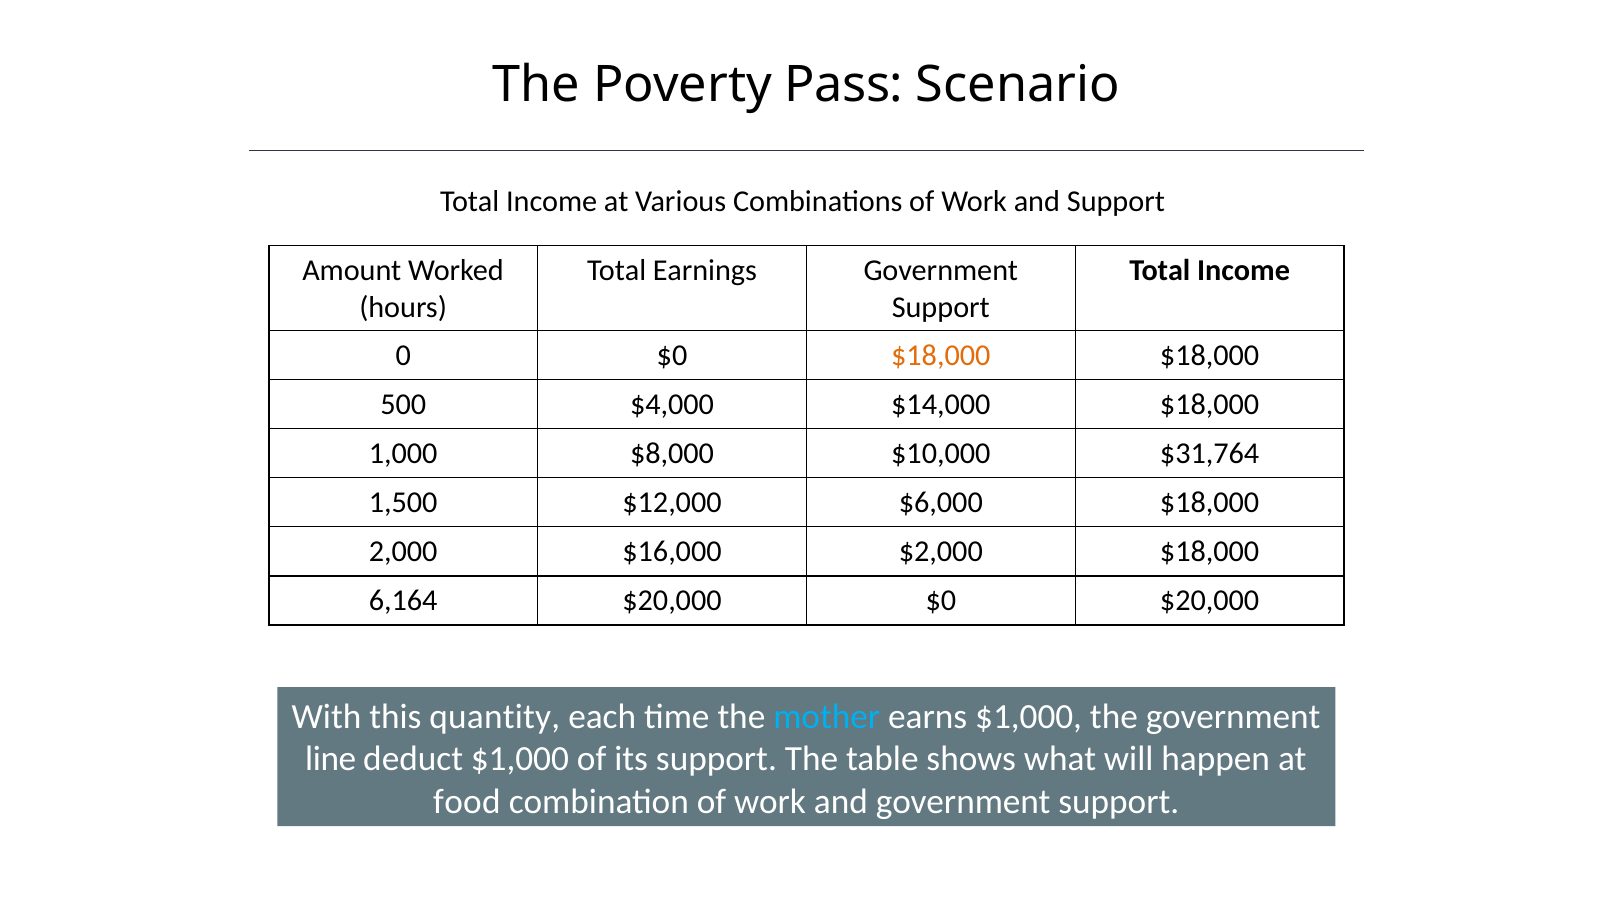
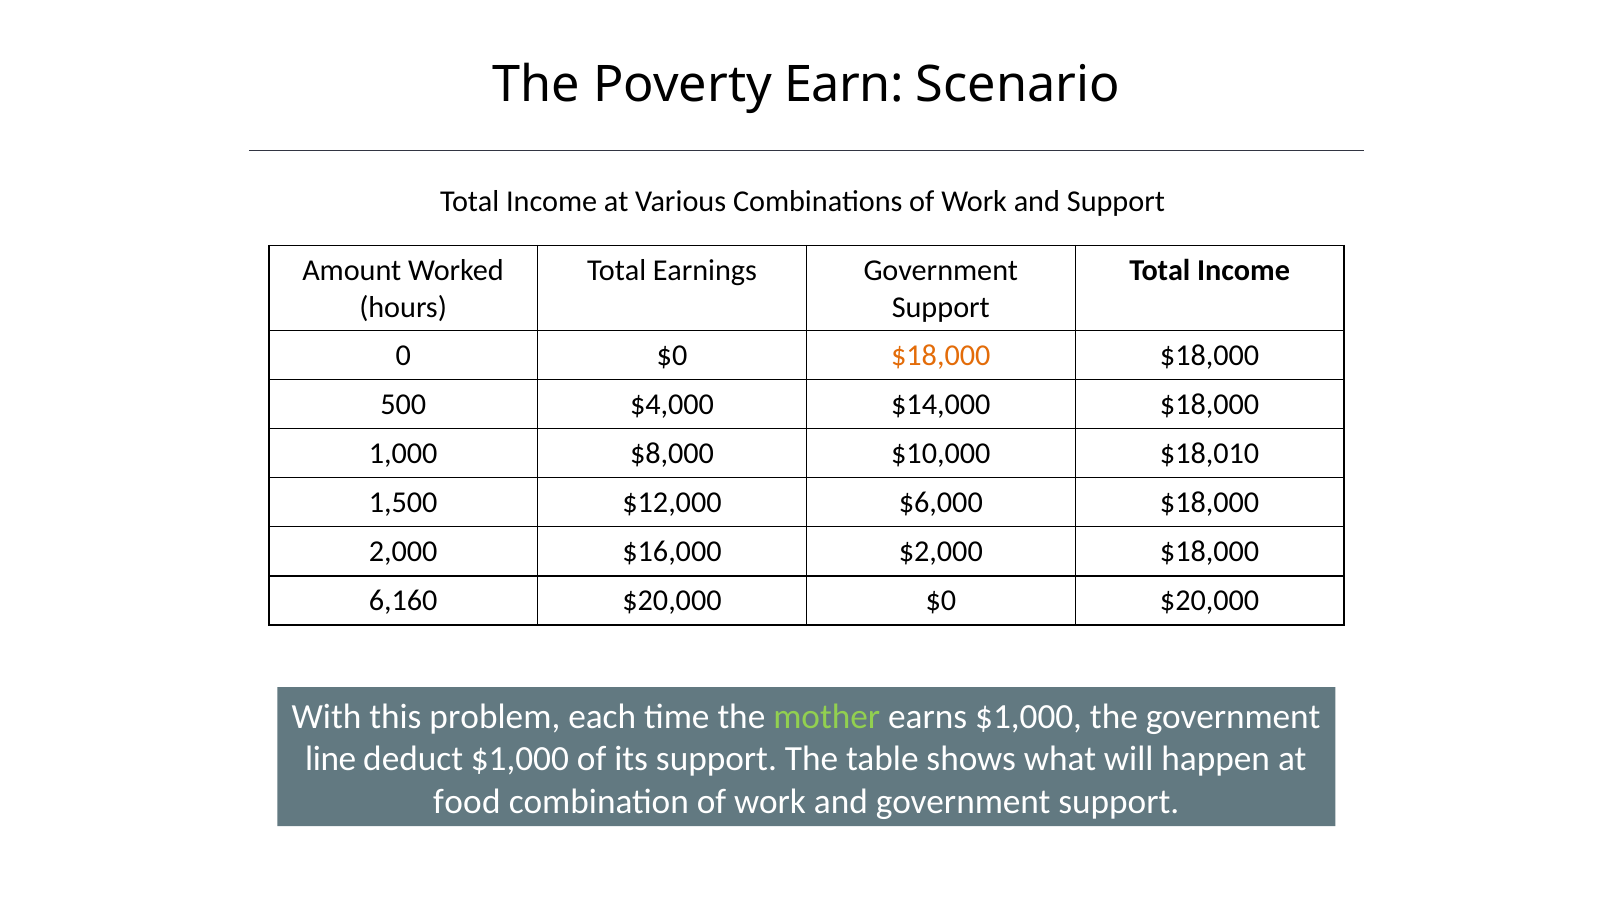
Pass: Pass -> Earn (844, 84)
$31,764: $31,764 -> $18,010 (1210, 453)
6,164: 6,164 -> 6,160 (403, 600)
quantity: quantity -> problem (495, 716)
mother colour: light blue -> light green (827, 716)
